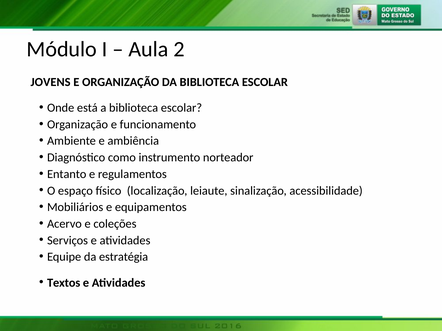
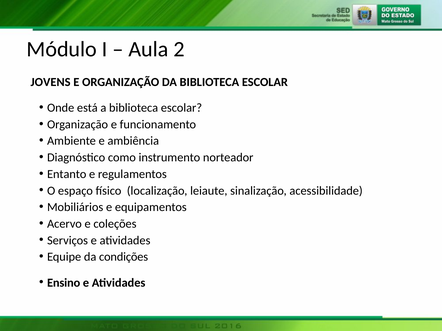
estratégia: estratégia -> condições (124, 257)
Textos: Textos -> Ensino (64, 283)
